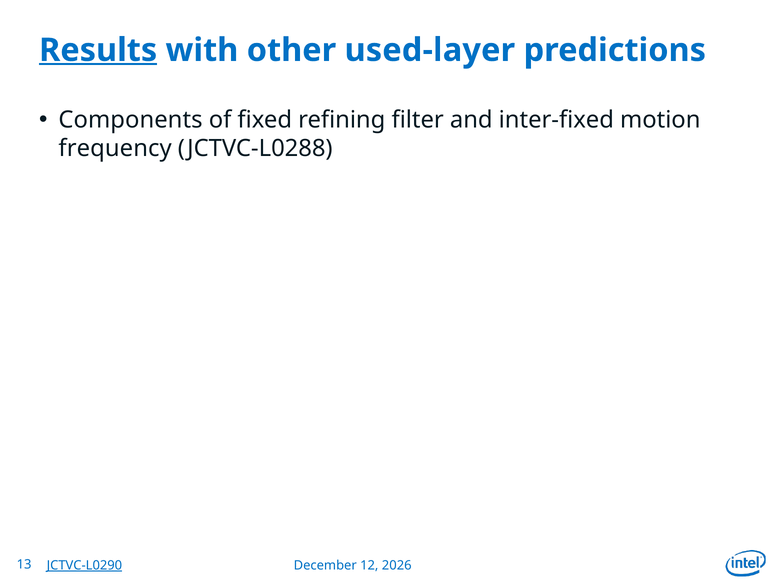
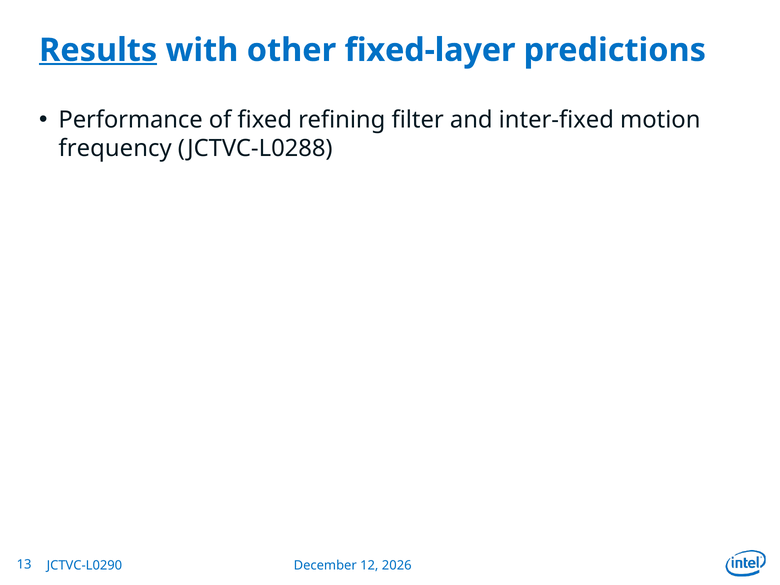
used-layer: used-layer -> fixed-layer (430, 50)
Components: Components -> Performance (131, 120)
JCTVC-L0290 underline: present -> none (84, 565)
